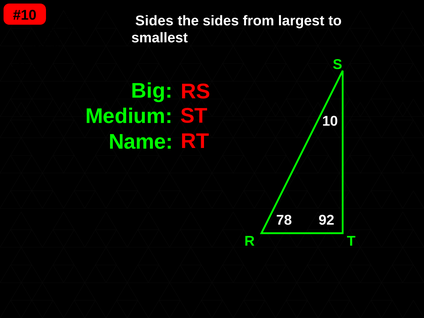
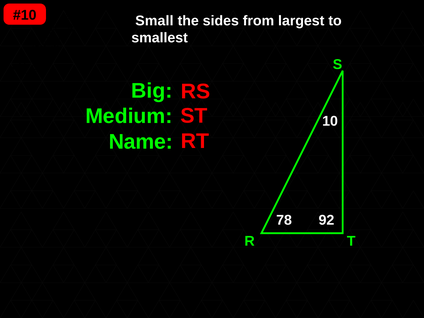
Sides: Sides -> Small (154, 21)
